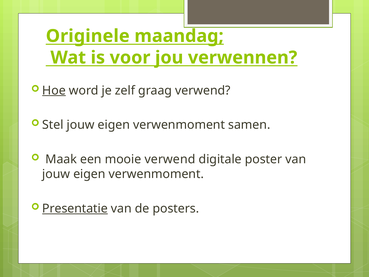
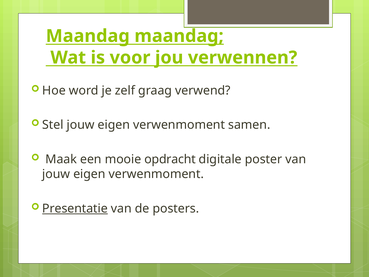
Originele: Originele -> Maandag (88, 36)
Hoe underline: present -> none (54, 90)
mooie verwend: verwend -> opdracht (170, 159)
